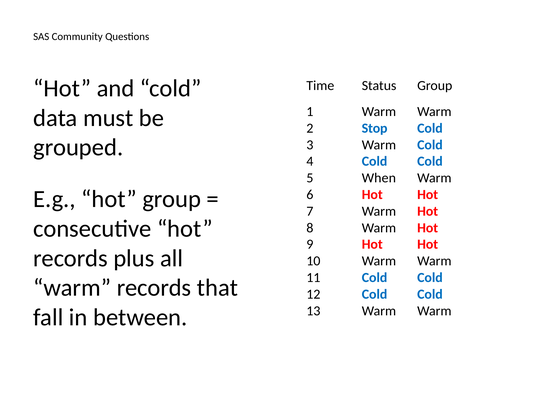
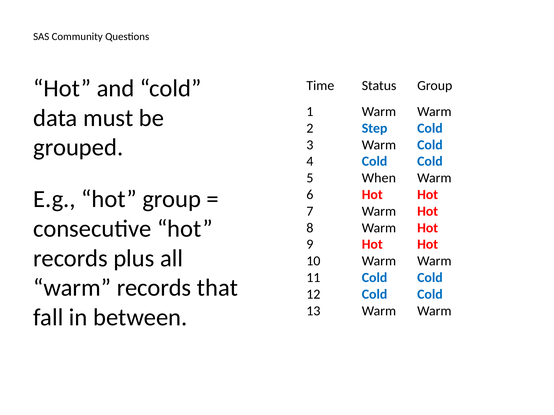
Stop: Stop -> Step (375, 128)
